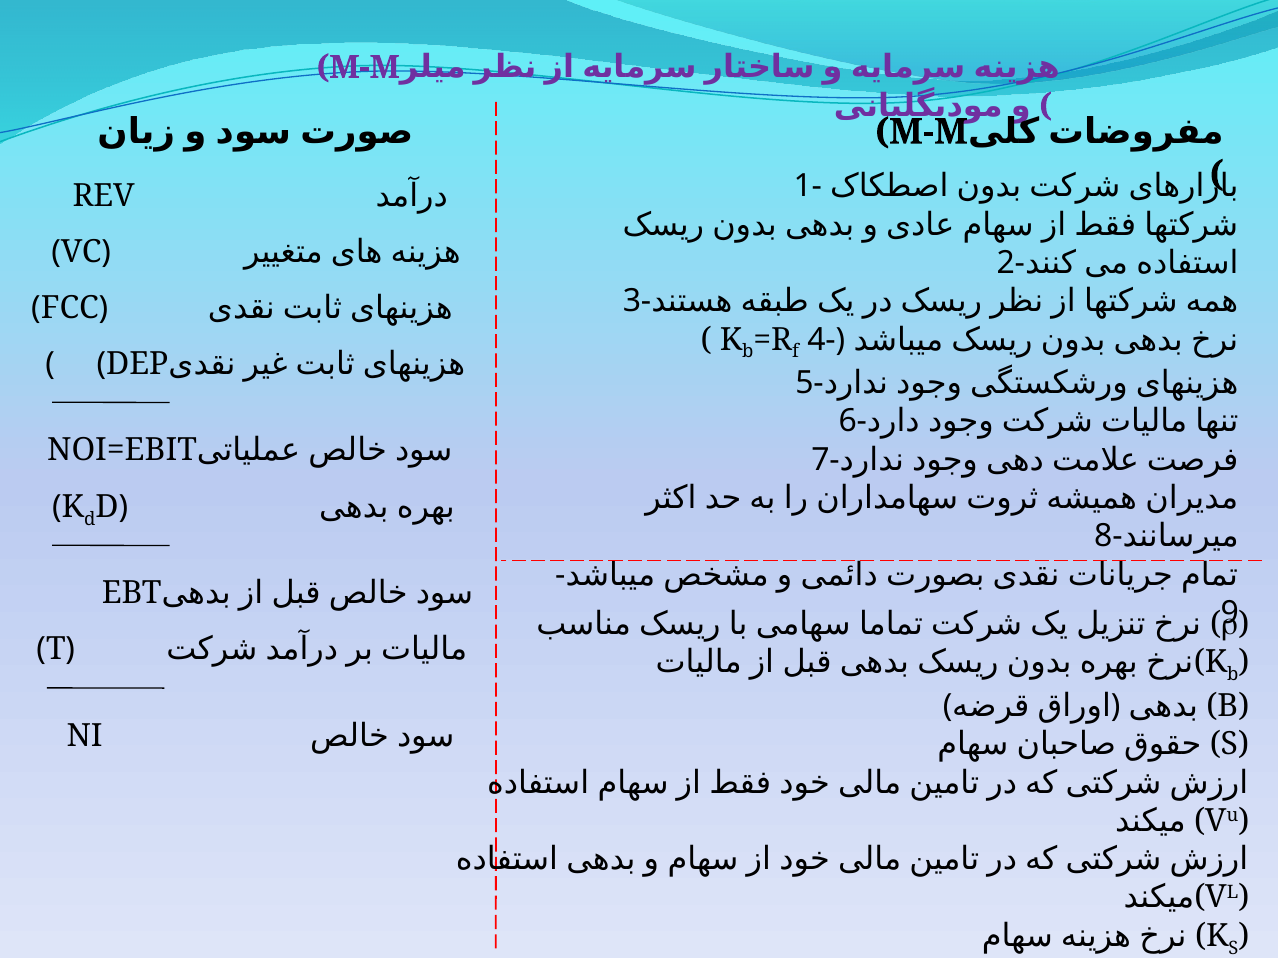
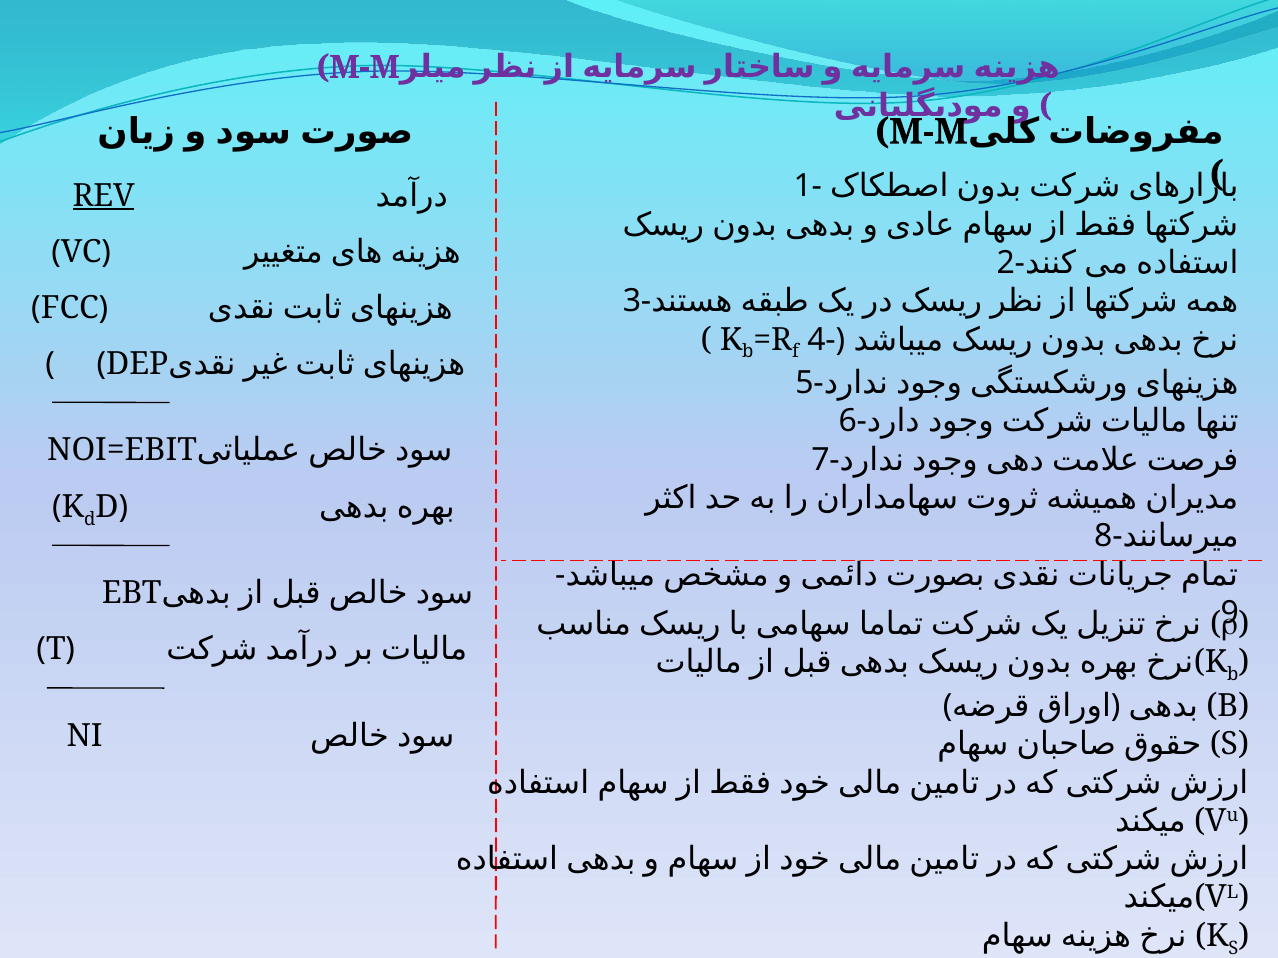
REV underline: none -> present (104, 196)
